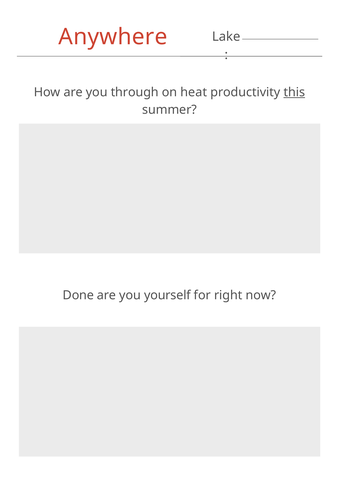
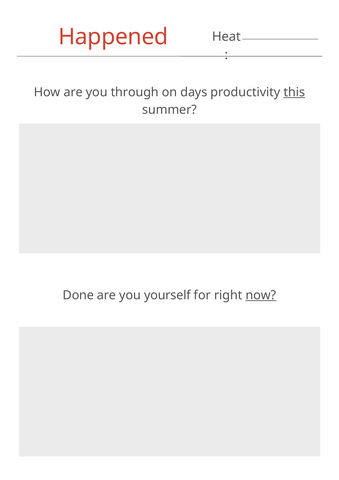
Anywhere: Anywhere -> Happened (113, 37)
Lake: Lake -> Heat (226, 37)
heat: heat -> days (194, 92)
now underline: none -> present (261, 295)
